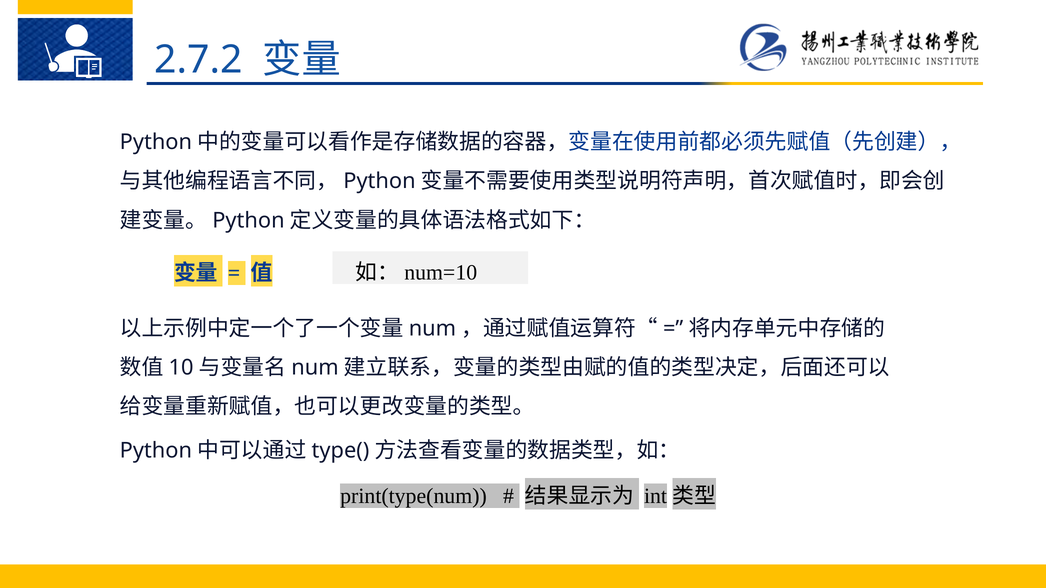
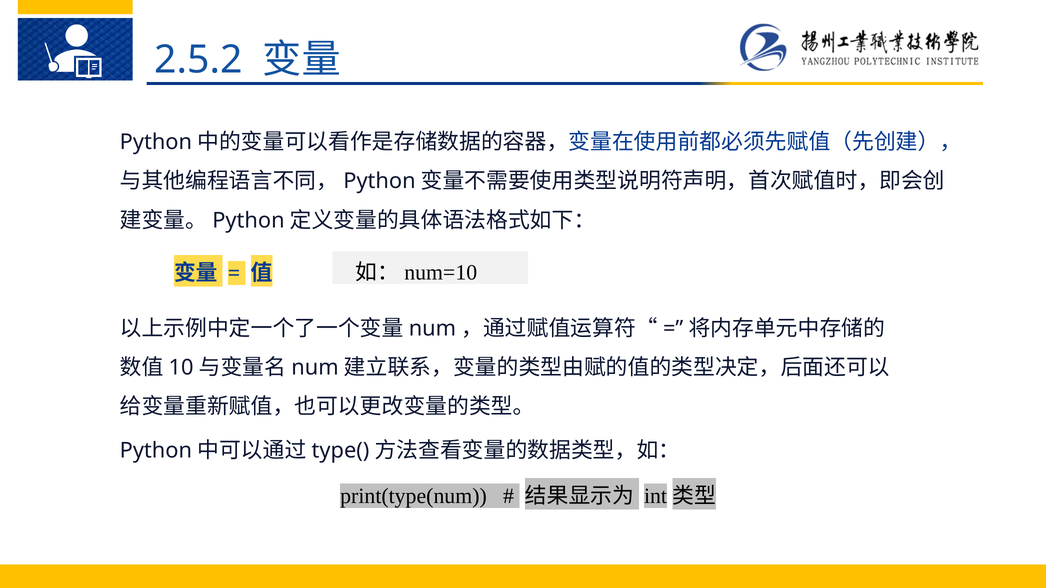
2.7.2: 2.7.2 -> 2.5.2 (199, 60)
